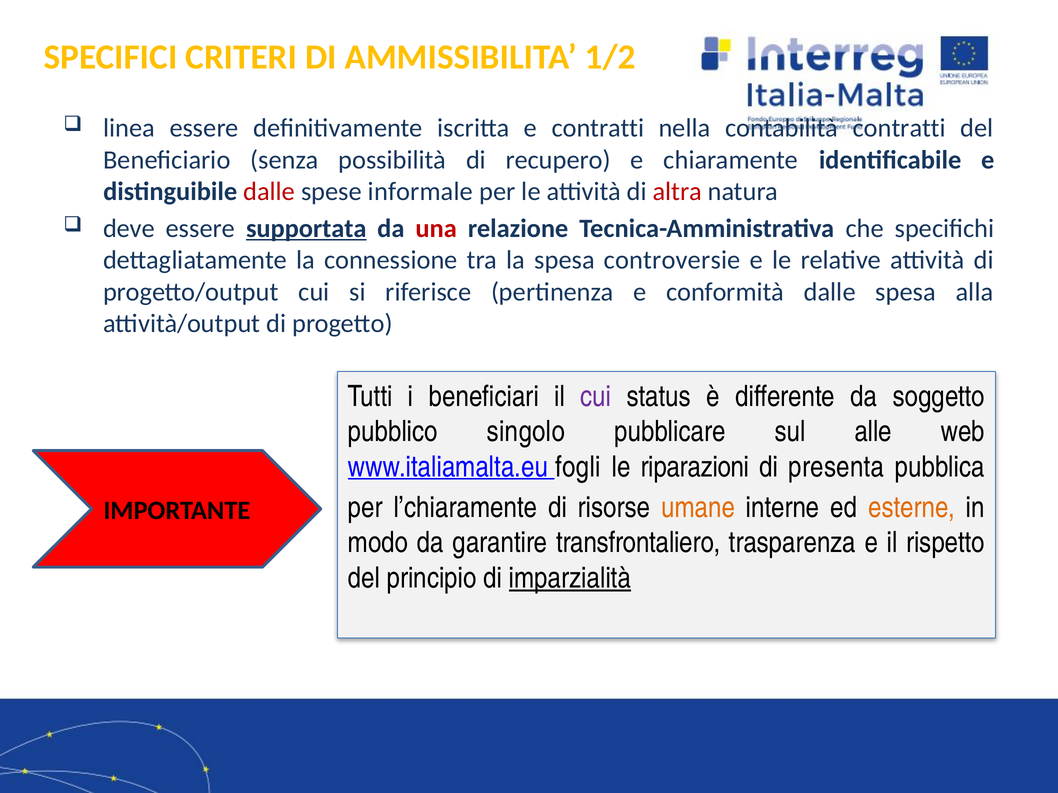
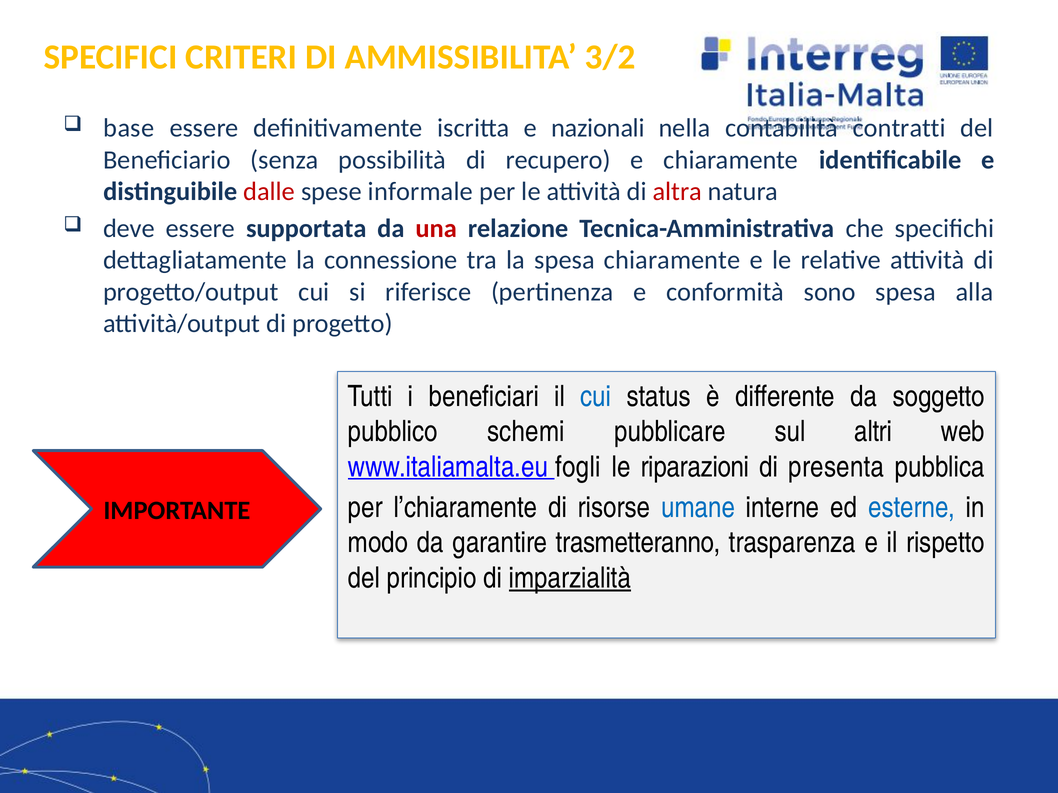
1/2: 1/2 -> 3/2 (610, 57)
linea: linea -> base (129, 128)
e contratti: contratti -> nazionali (598, 128)
supportata underline: present -> none (306, 229)
spesa controversie: controversie -> chiaramente (672, 260)
conformità dalle: dalle -> sono (830, 292)
cui colour: purple -> blue (596, 397)
singolo: singolo -> schemi (526, 432)
alle: alle -> altri (873, 432)
umane colour: orange -> blue (698, 508)
esterne colour: orange -> blue (912, 508)
transfrontaliero: transfrontaliero -> trasmetteranno (638, 543)
